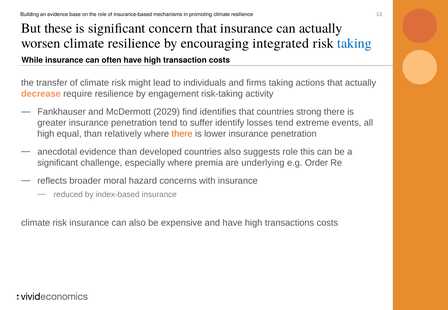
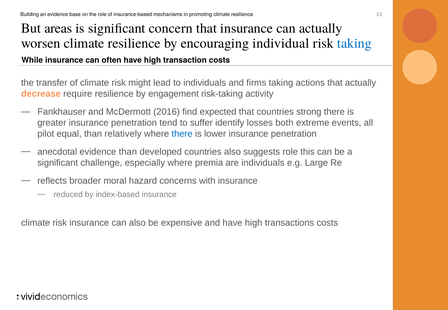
these: these -> areas (58, 28)
integrated: integrated -> individual (281, 43)
2029: 2029 -> 2016 (167, 112)
identifies: identifies -> expected (218, 112)
losses tend: tend -> both (284, 123)
high: high -> pilot (46, 134)
there colour: orange -> blue (182, 134)
are underlying: underlying -> individuals (263, 163)
Order: Order -> Large (316, 163)
